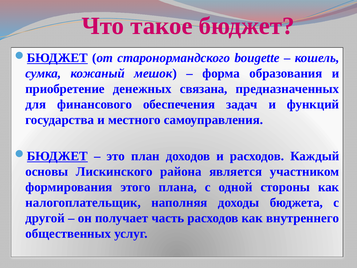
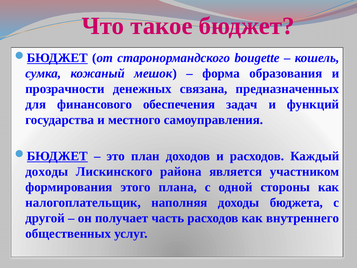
приобретение: приобретение -> прозрачности (65, 89)
основы: основы -> доходы (47, 171)
